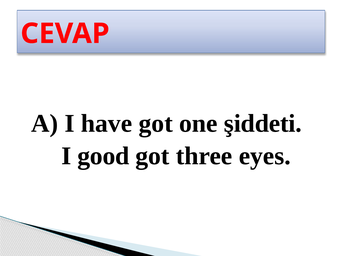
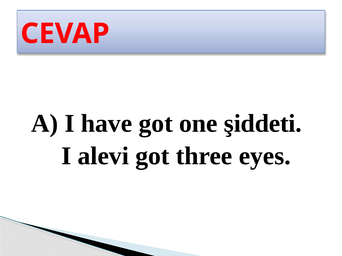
good: good -> alevi (103, 156)
